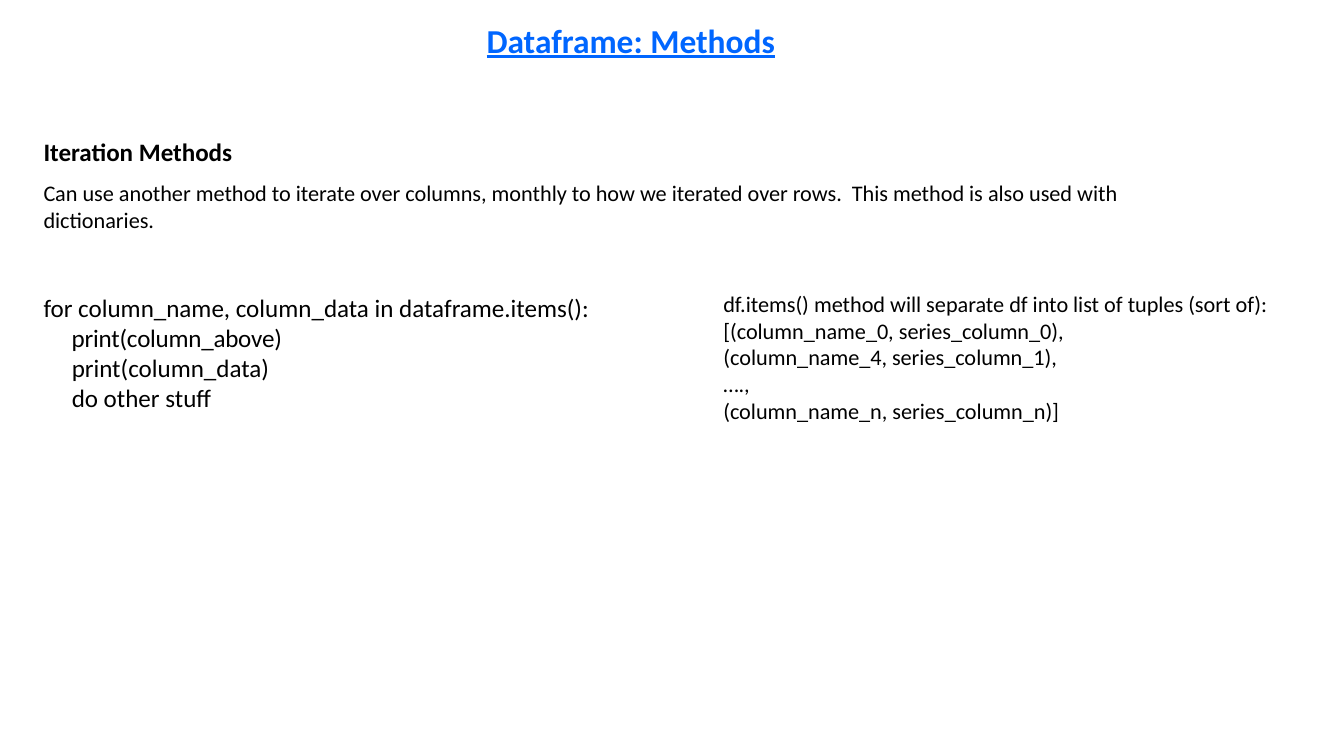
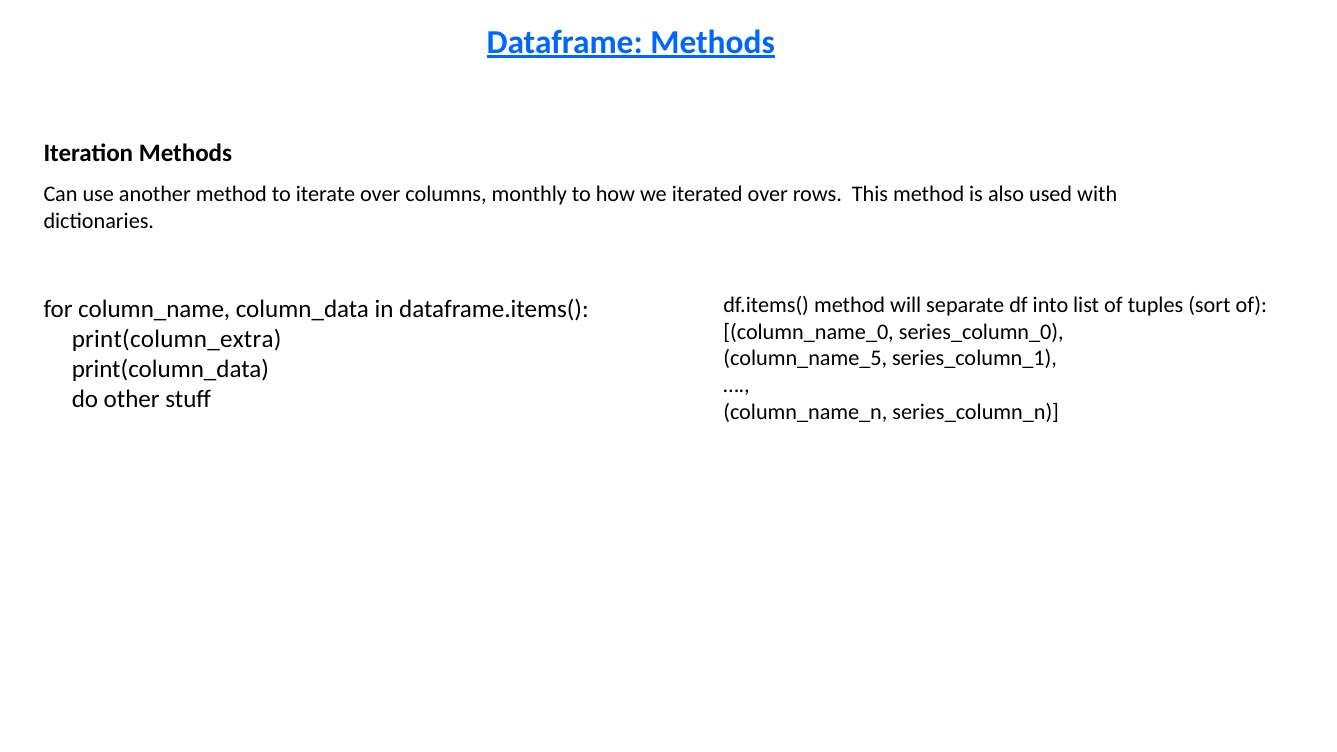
print(column_above: print(column_above -> print(column_extra (177, 339)
column_name_4: column_name_4 -> column_name_5 (805, 358)
